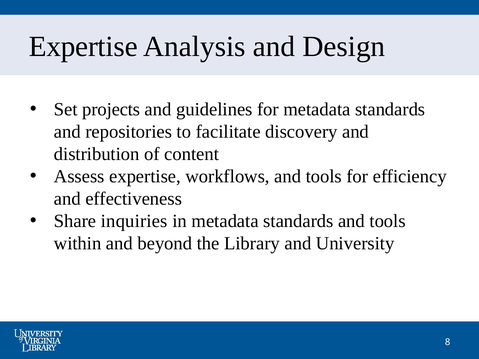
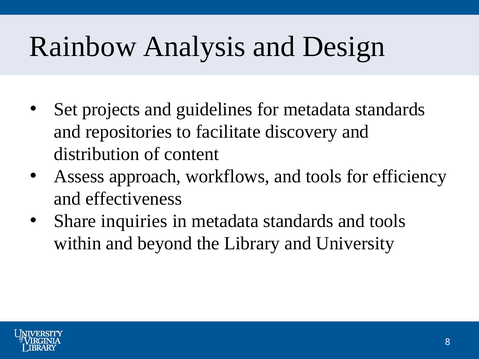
Expertise: Expertise -> Rainbow (83, 46)
Assess expertise: expertise -> approach (145, 176)
